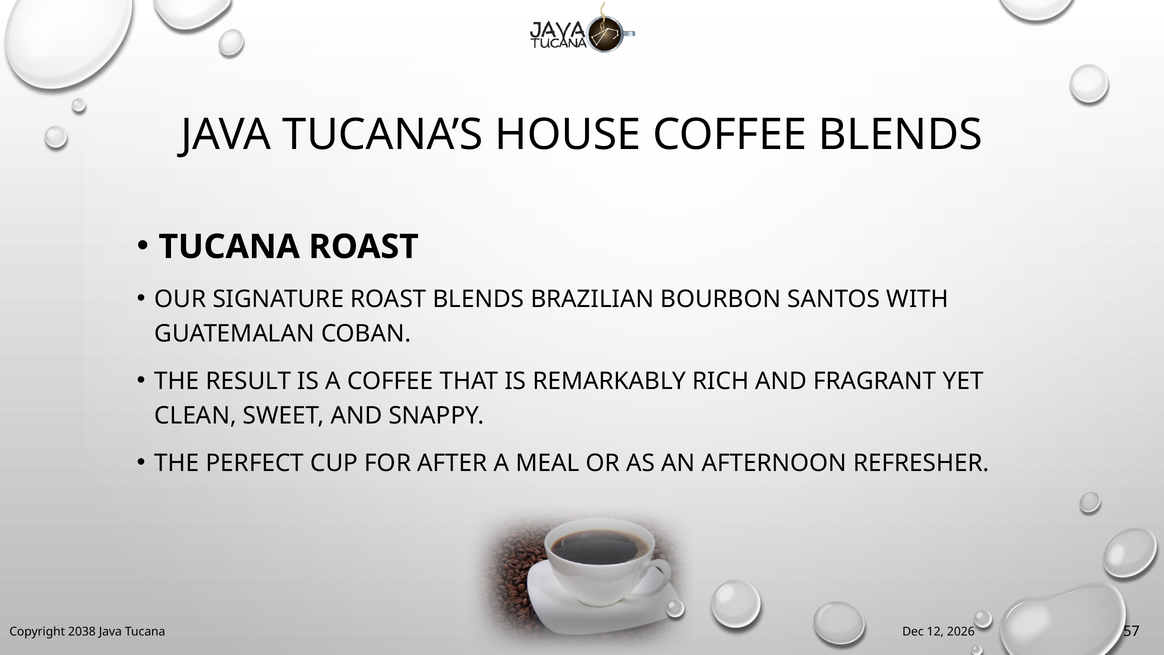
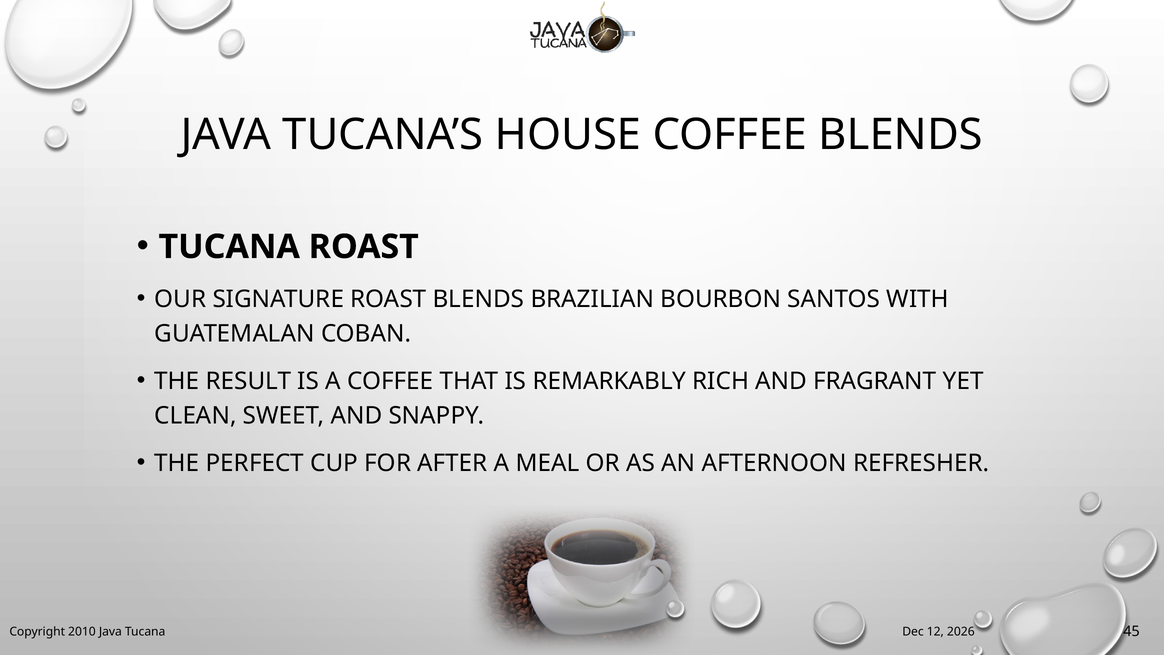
2038: 2038 -> 2010 (82, 631)
57: 57 -> 45 (1132, 631)
